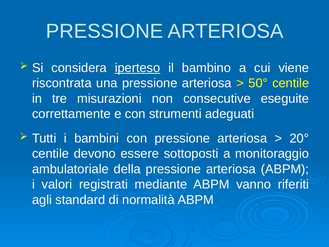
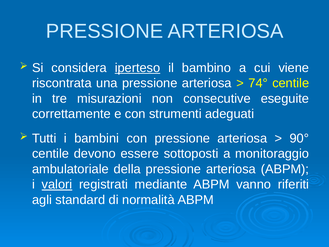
50°: 50° -> 74° (258, 83)
20°: 20° -> 90° (299, 138)
valori underline: none -> present (57, 184)
